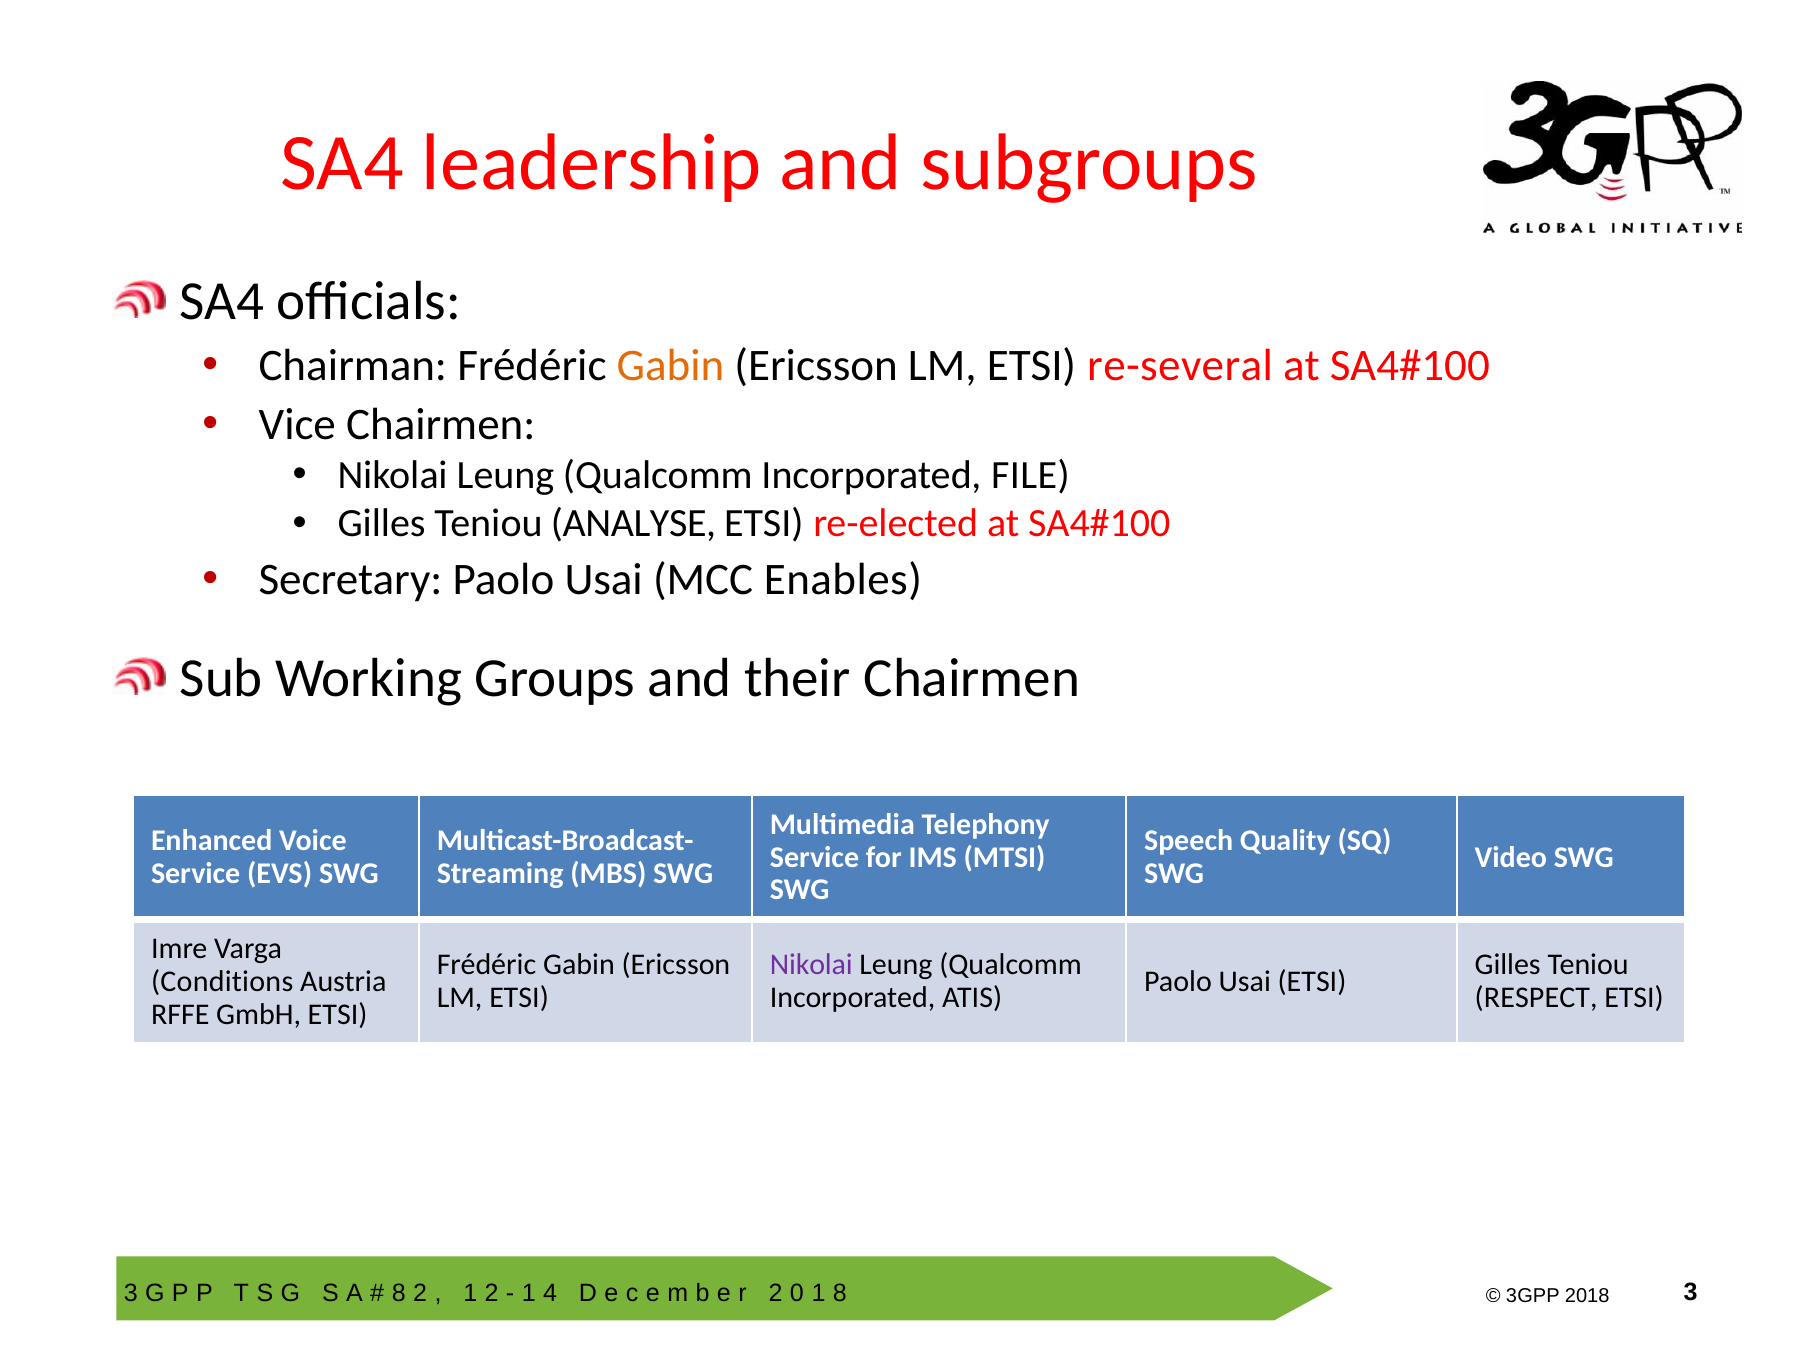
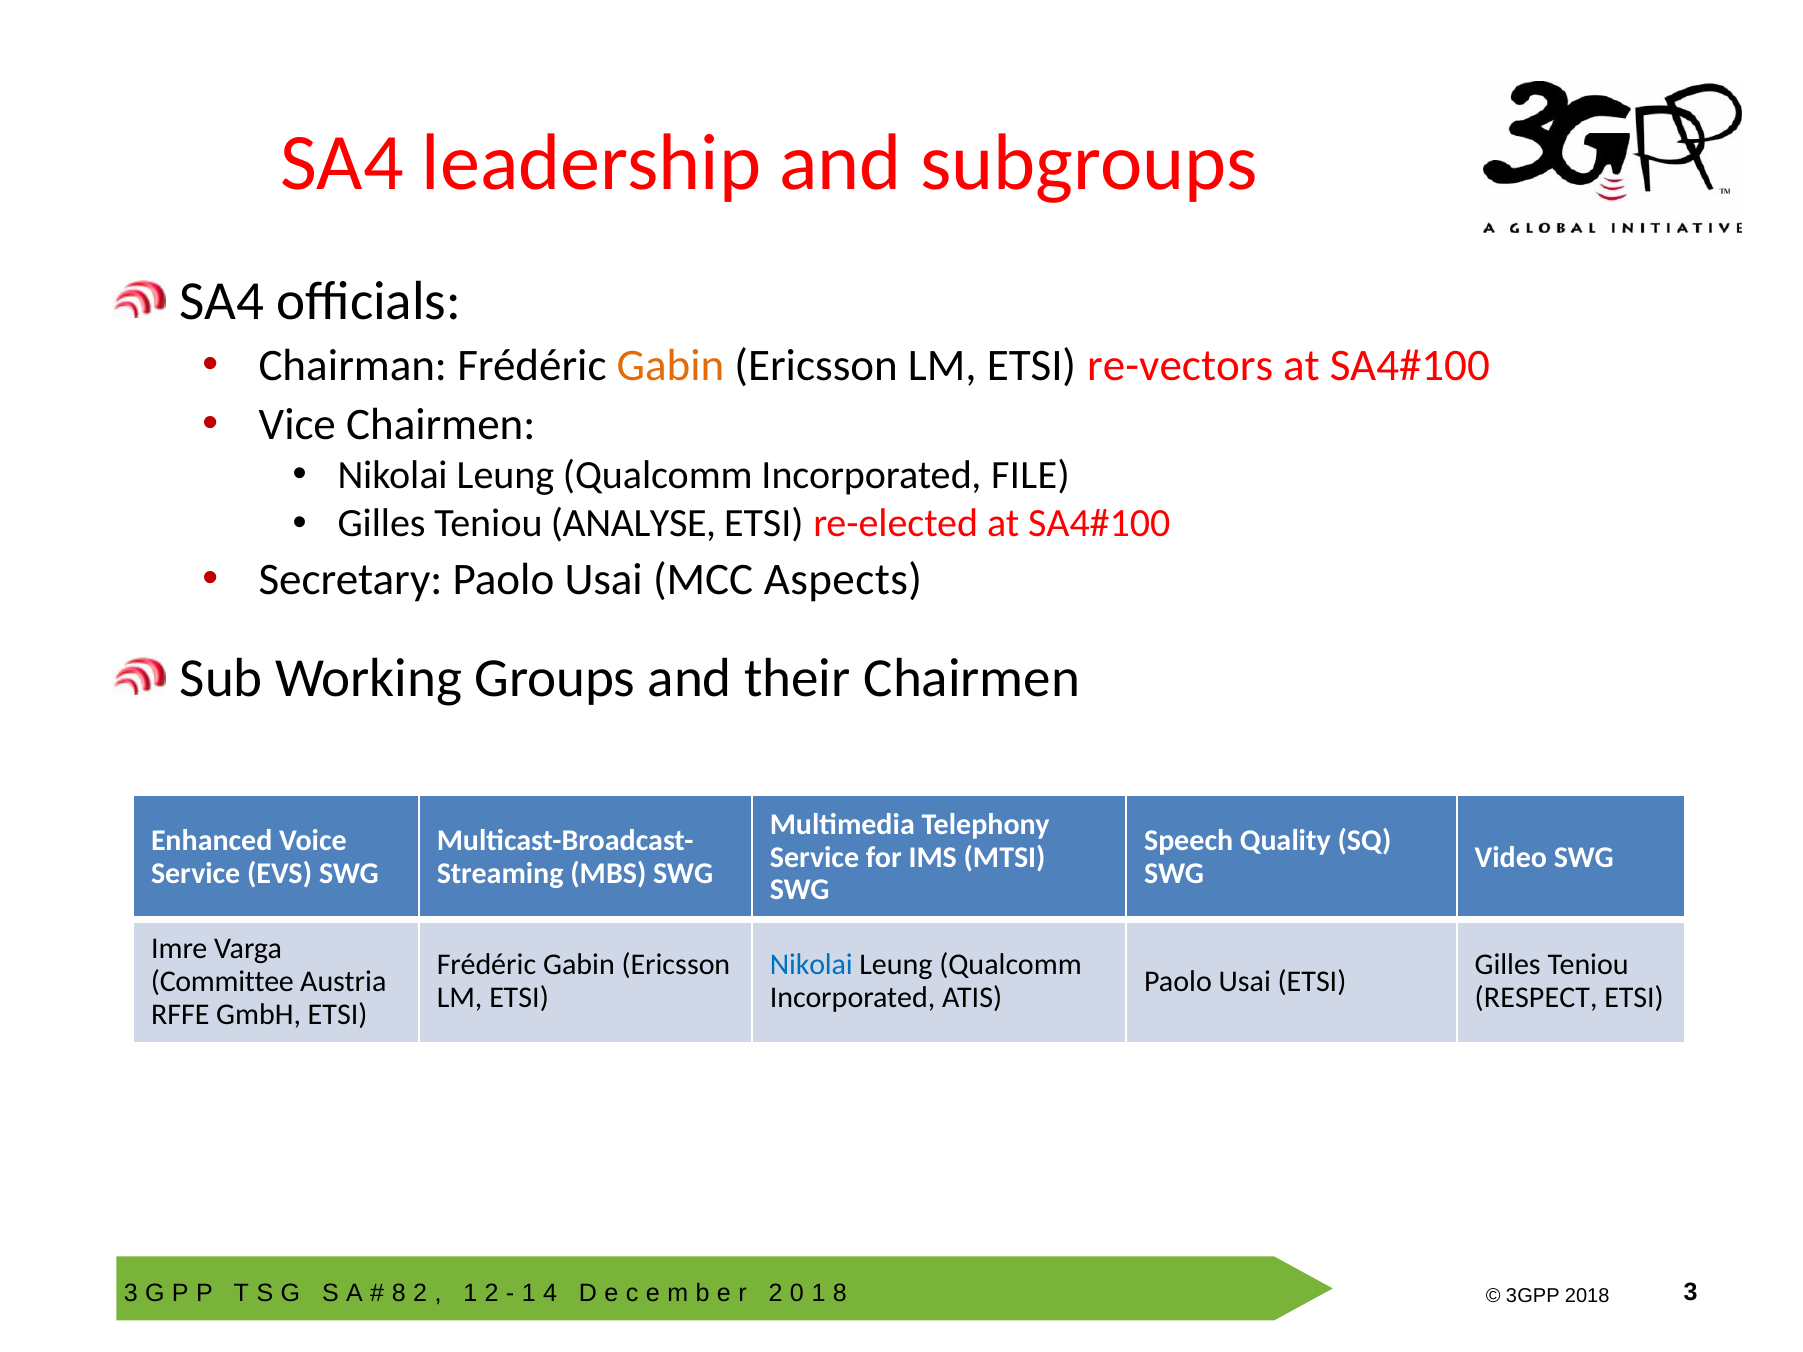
re-several: re-several -> re-vectors (1180, 366)
Enables: Enables -> Aspects (843, 580)
Nikolai colour: purple -> blue (811, 965)
Conditions: Conditions -> Committee (222, 982)
